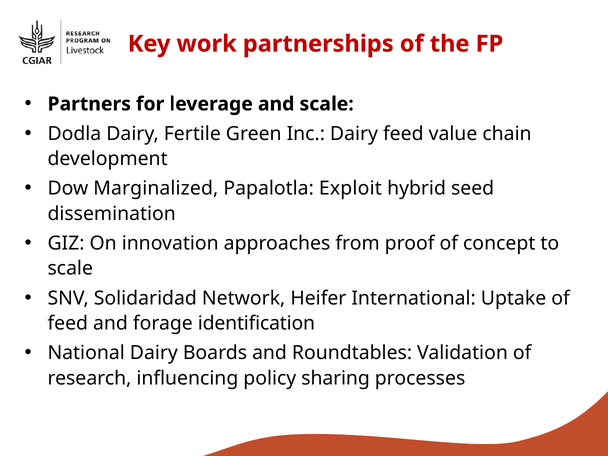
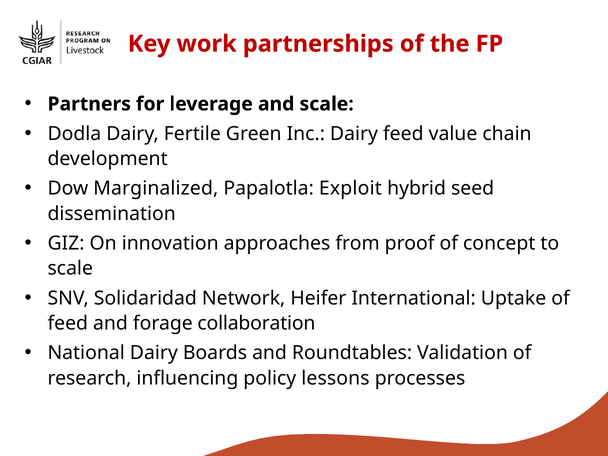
identification: identification -> collaboration (256, 323)
sharing: sharing -> lessons (335, 378)
